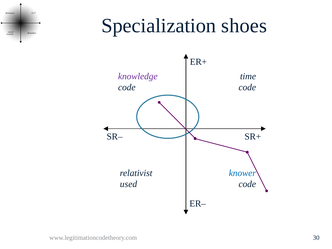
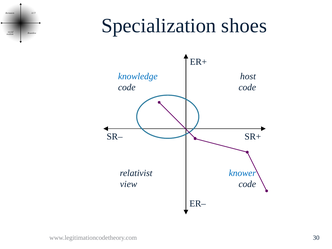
knowledge colour: purple -> blue (138, 76)
time: time -> host (248, 76)
used: used -> view (129, 184)
